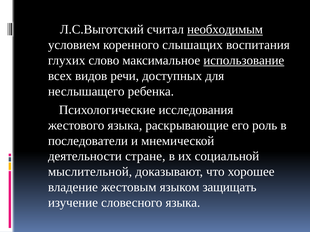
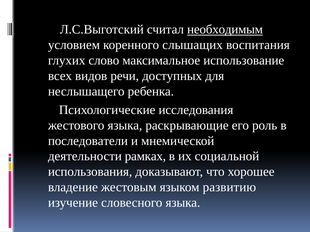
использование underline: present -> none (244, 61)
стране: стране -> рамках (145, 157)
мыслительной: мыслительной -> использования (90, 172)
защищать: защищать -> развитию (229, 188)
